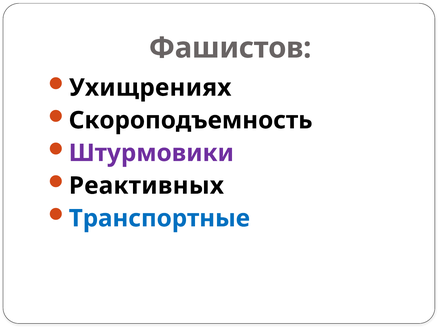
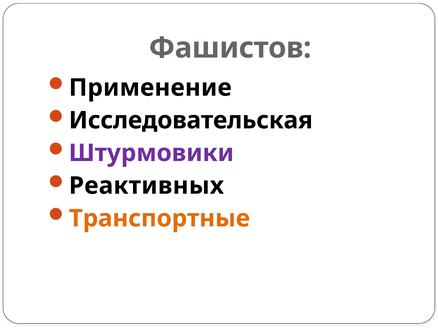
Ухищрениях: Ухищрениях -> Применение (150, 88)
Скороподъемность: Скороподъемность -> Исследовательская (191, 121)
Транспортные colour: blue -> orange (159, 219)
